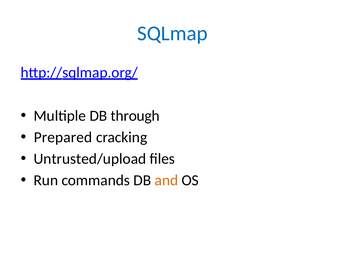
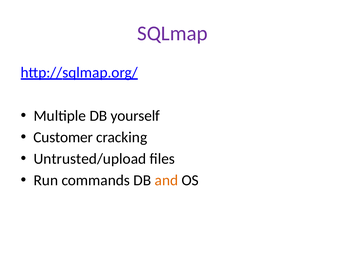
SQLmap colour: blue -> purple (172, 33)
through: through -> yourself (135, 116)
Prepared: Prepared -> Customer (63, 137)
